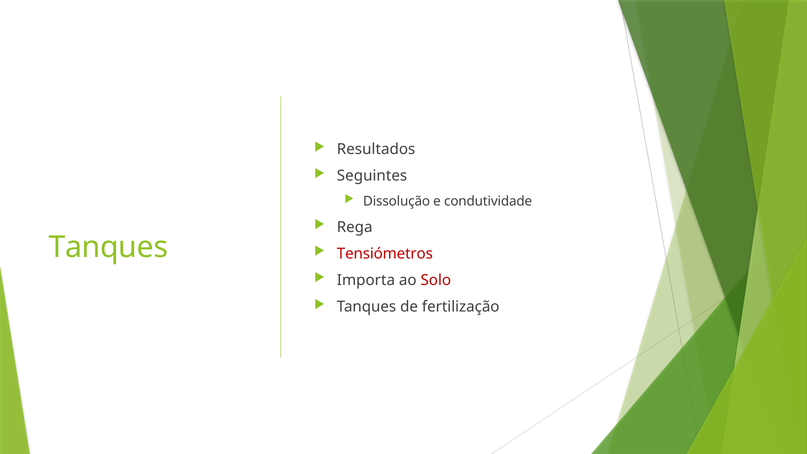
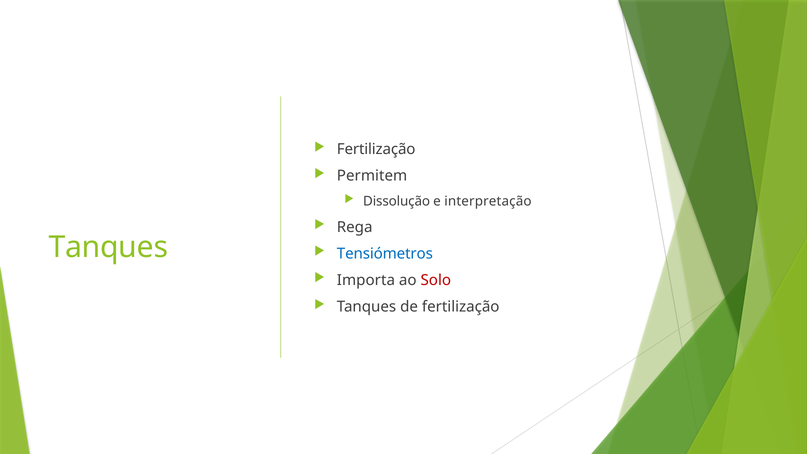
Resultados: Resultados -> Fertilização (376, 149)
Seguintes: Seguintes -> Permitem (372, 176)
condutividade: condutividade -> interpretação (488, 201)
Tensiómetros colour: red -> blue (385, 254)
